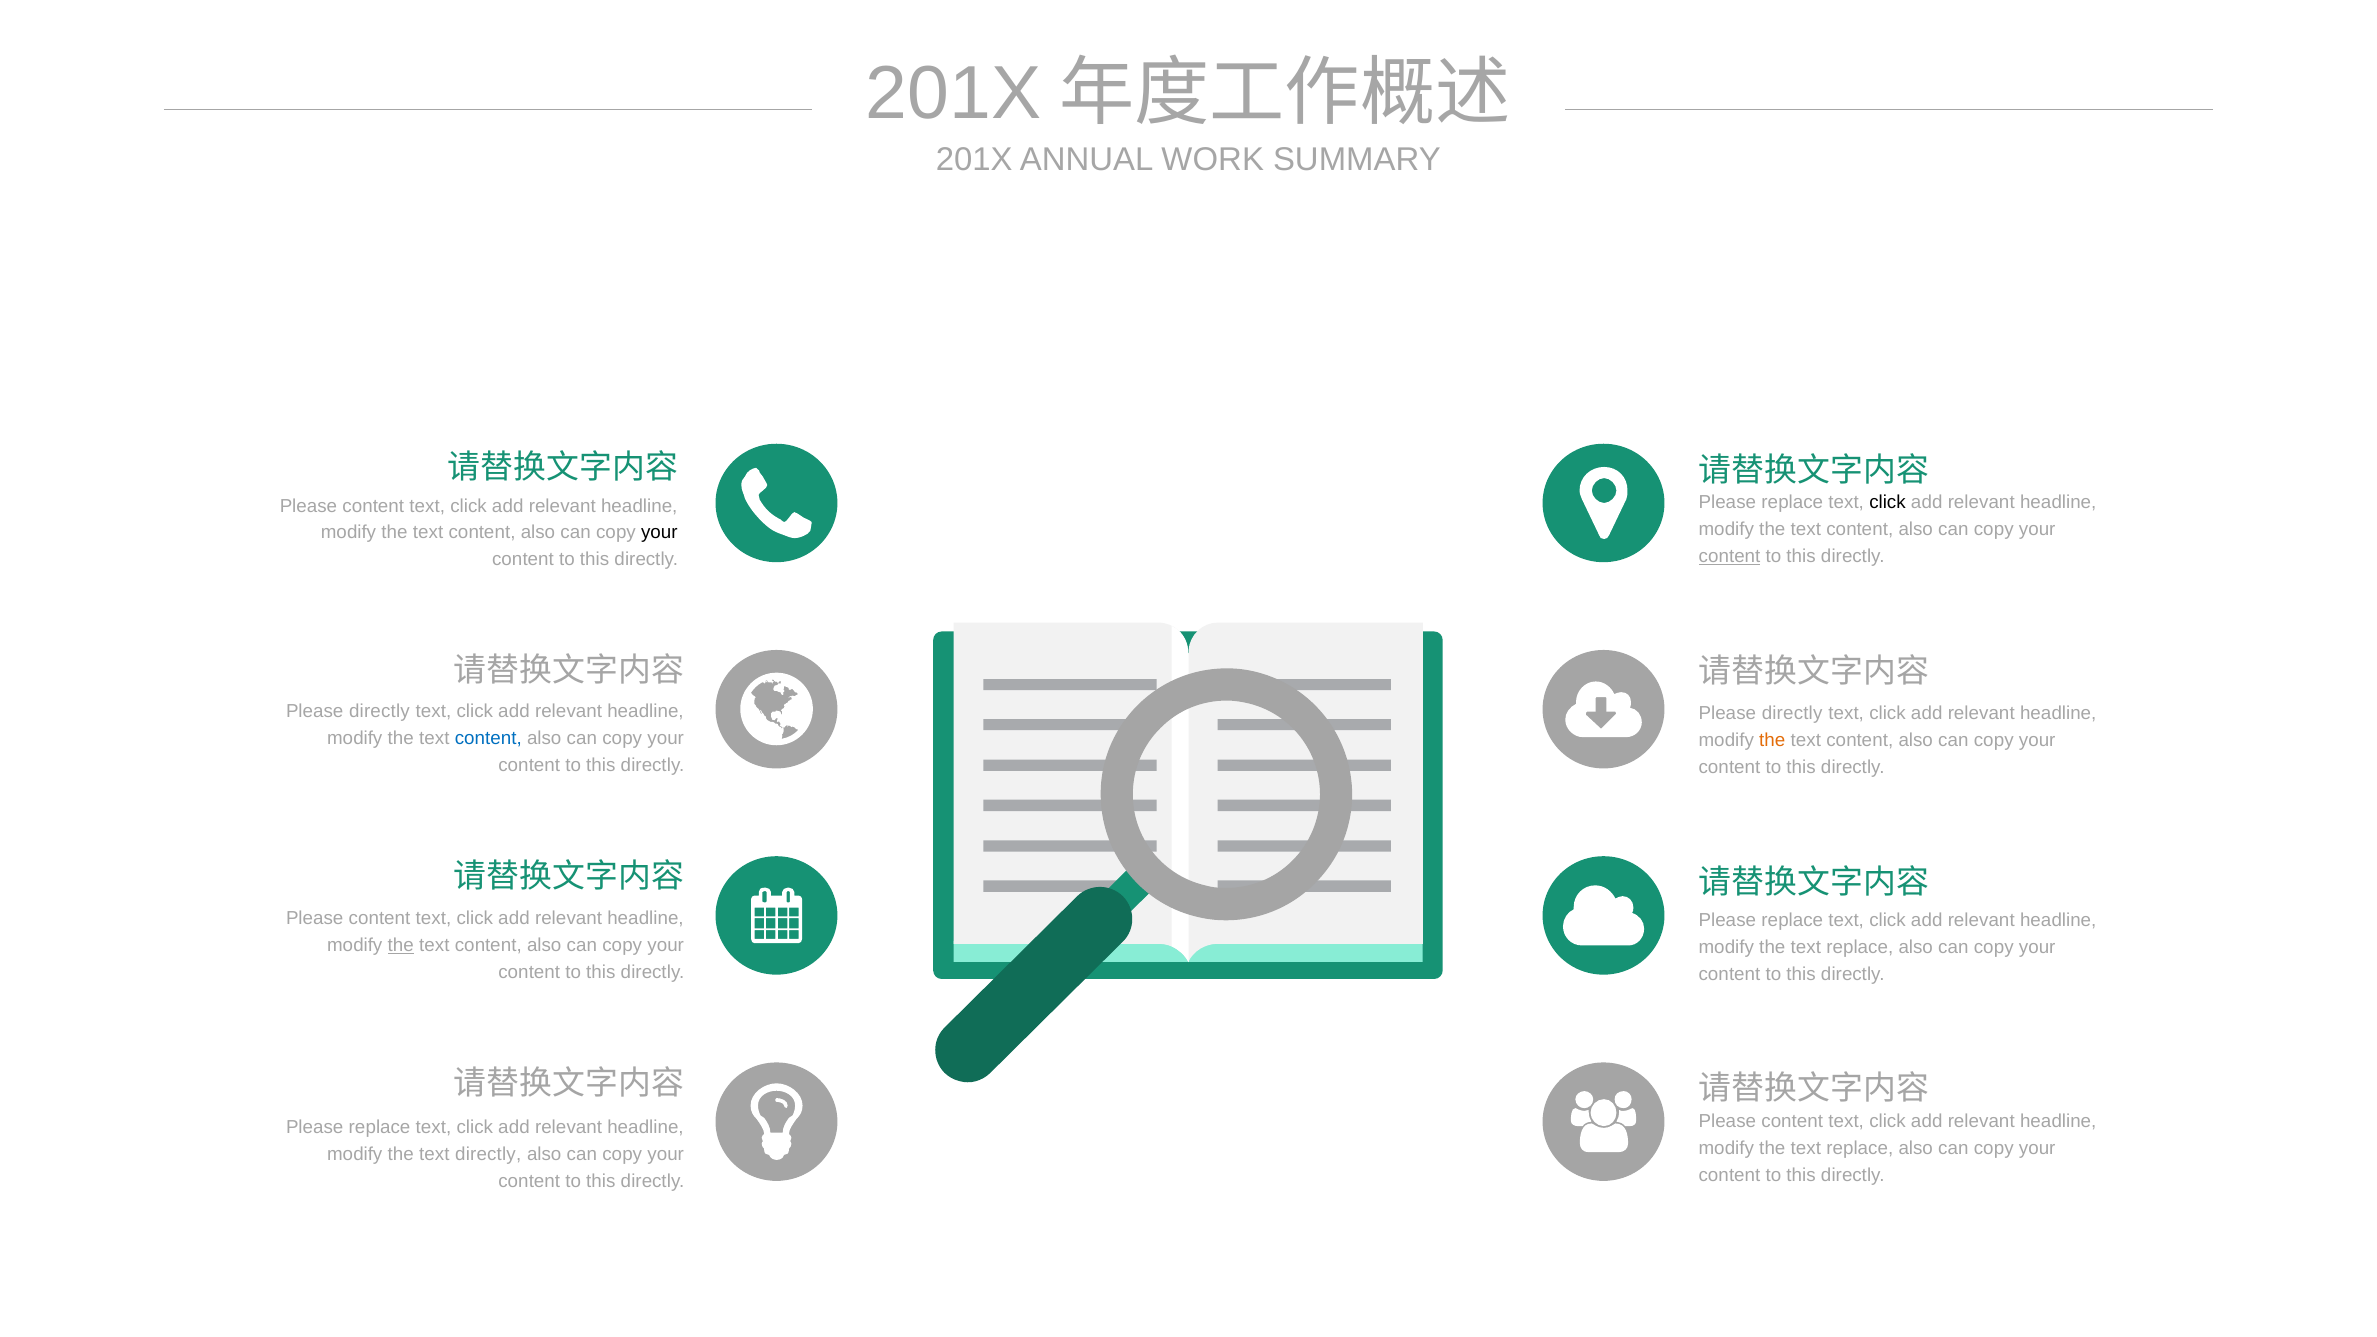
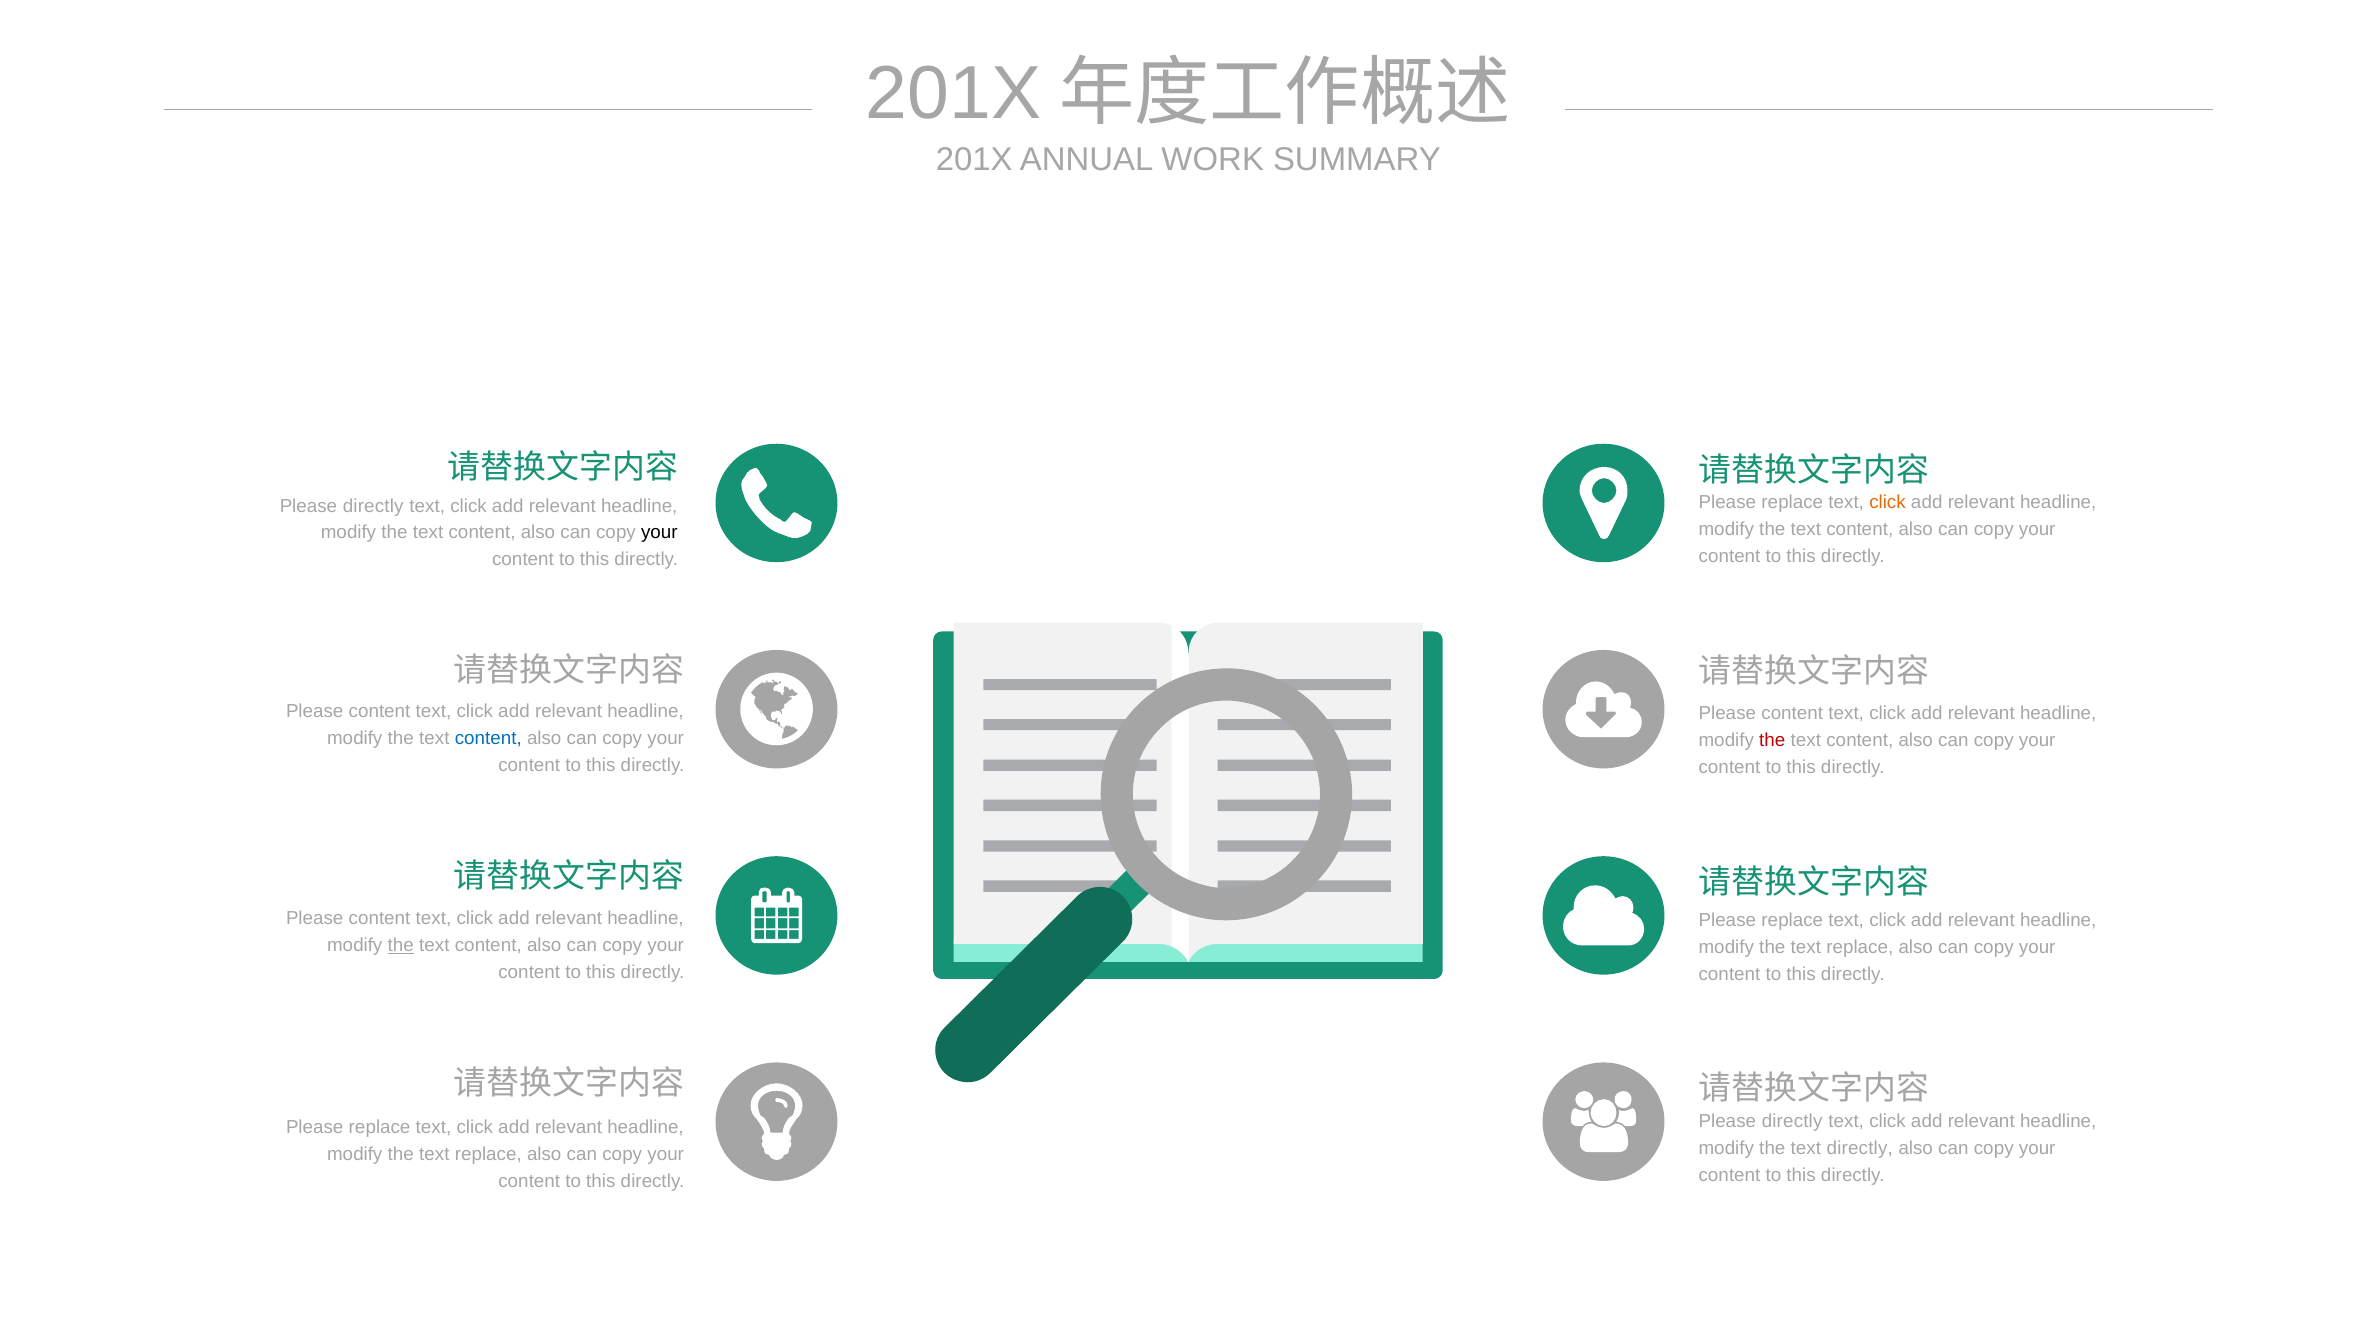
click colour: black -> orange (1888, 503)
content: content -> directly (373, 506)
content underline: present -> none (1730, 556)
directly: directly -> content (380, 711)
directly: directly -> content (1792, 714)
the colour: orange -> red (1772, 741)
content: content -> directly (1792, 1121)
replace: replace -> directly (1860, 1148)
directly: directly -> replace (488, 1154)
